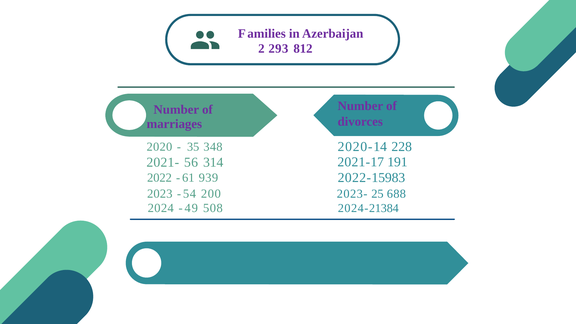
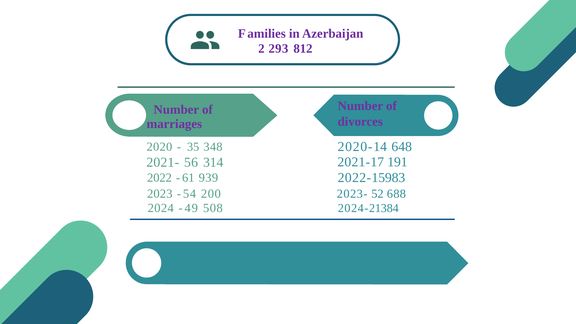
228: 228 -> 648 (402, 147)
25: 25 -> 52 (377, 194)
